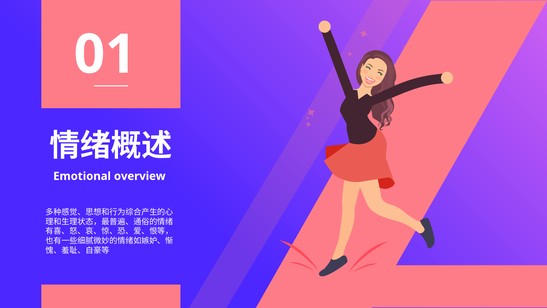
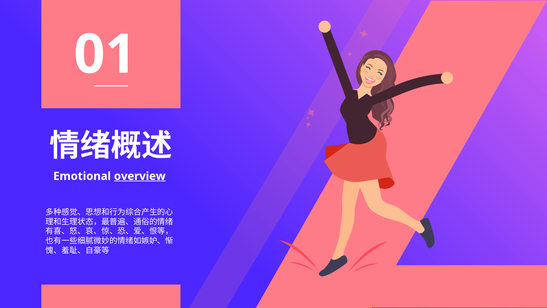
overview underline: none -> present (140, 176)
